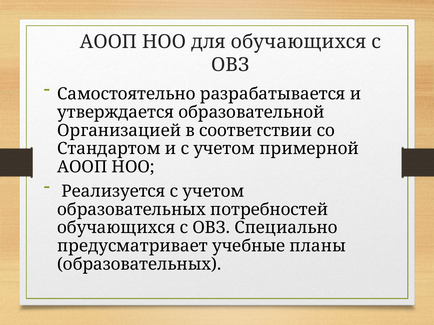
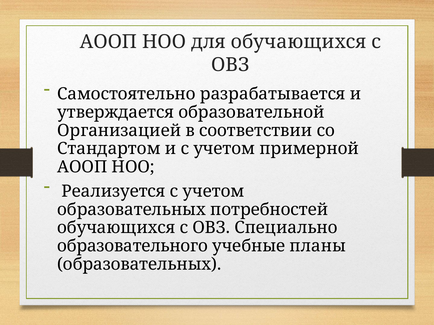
предусматривает: предусматривает -> образовательного (133, 246)
